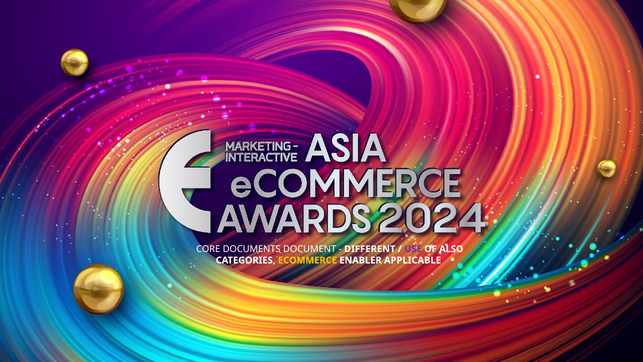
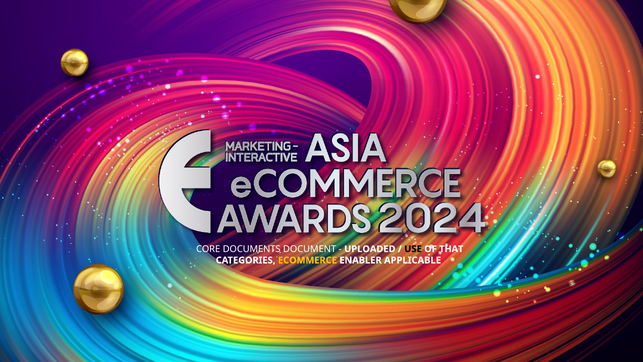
DIFFERENT: DIFFERENT -> UPLOADED (370, 249)
USE colour: purple -> black (413, 249)
ALSO: ALSO -> THAT (451, 249)
